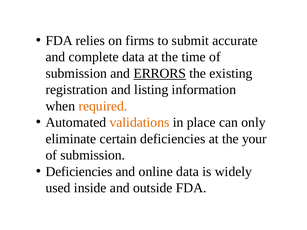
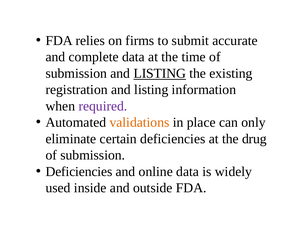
submission and ERRORS: ERRORS -> LISTING (160, 73)
required colour: orange -> purple (103, 106)
your: your -> drug (254, 139)
